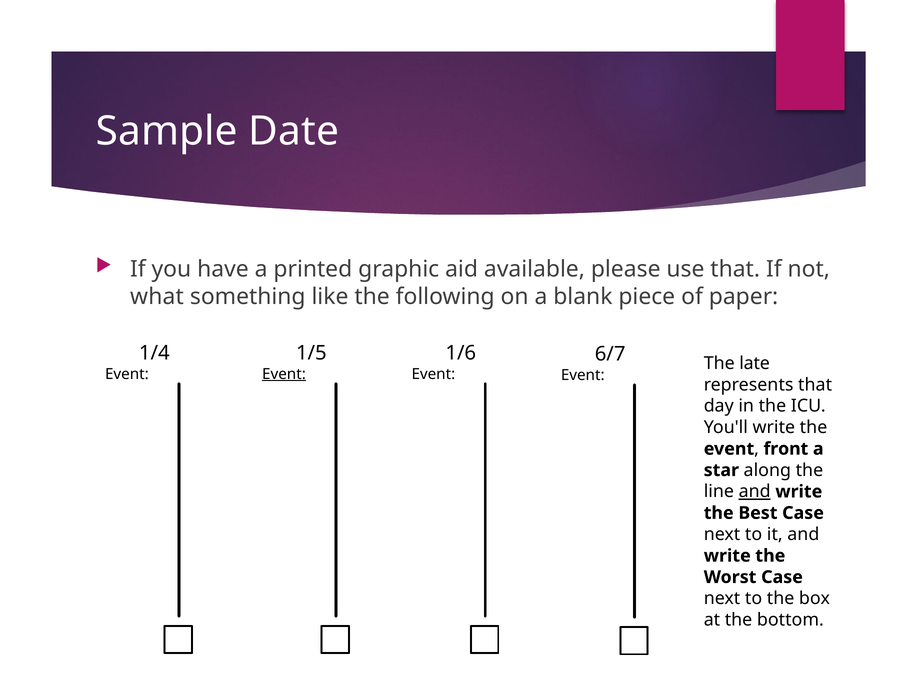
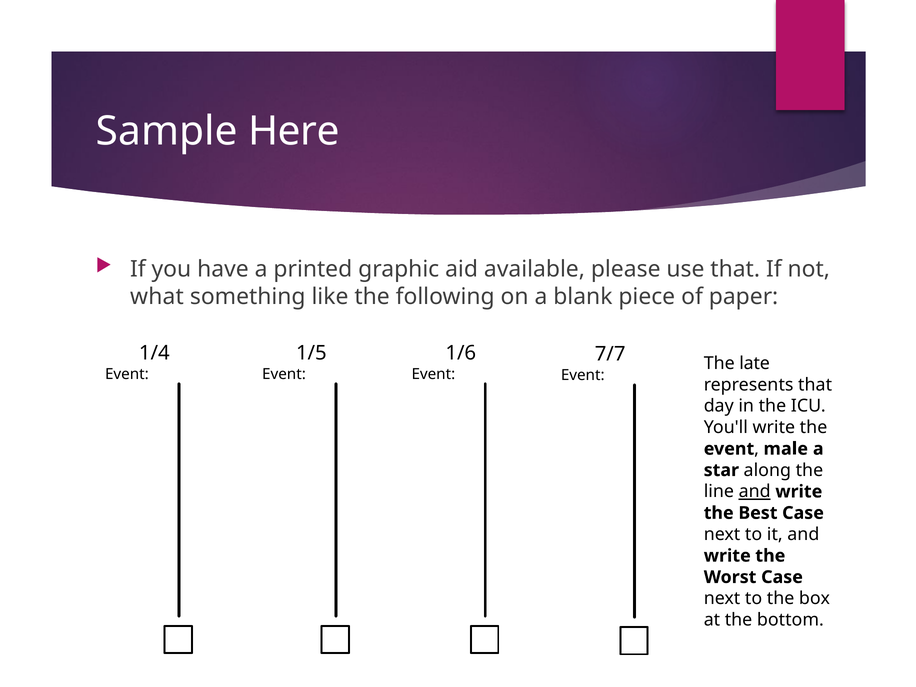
Date: Date -> Here (294, 131)
6/7: 6/7 -> 7/7 (610, 354)
Event underline: present -> none (284, 374)
front: front -> male (786, 449)
